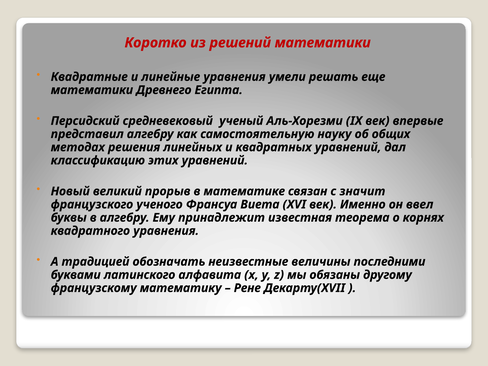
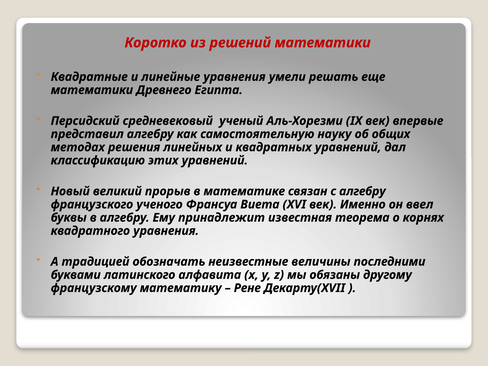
с значит: значит -> алгебру (362, 191)
